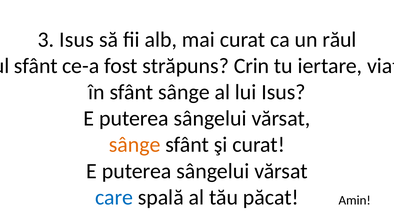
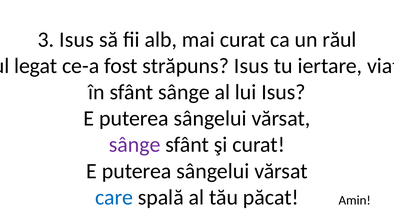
sfânt: sfânt -> legat (36, 66)
străpuns Crin: Crin -> Isus (251, 66)
sânge colour: orange -> purple (135, 144)
